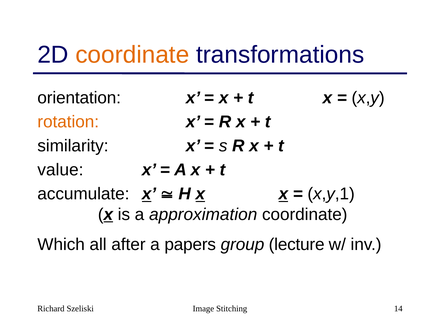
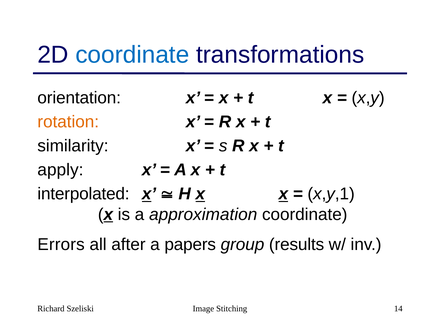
coordinate colour: orange -> blue (132, 55)
value: value -> apply (60, 170)
accumulate: accumulate -> interpolated (83, 194)
Which: Which -> Errors (61, 245)
lecture: lecture -> results (297, 245)
